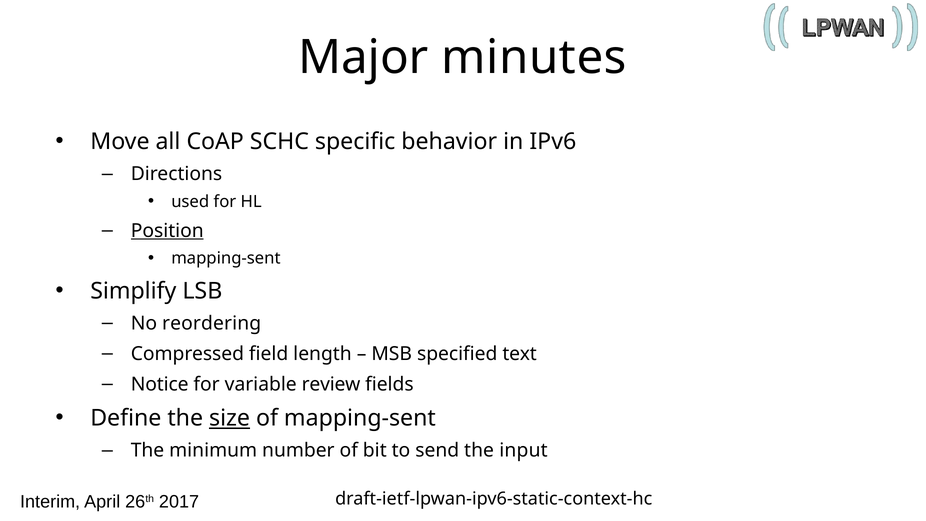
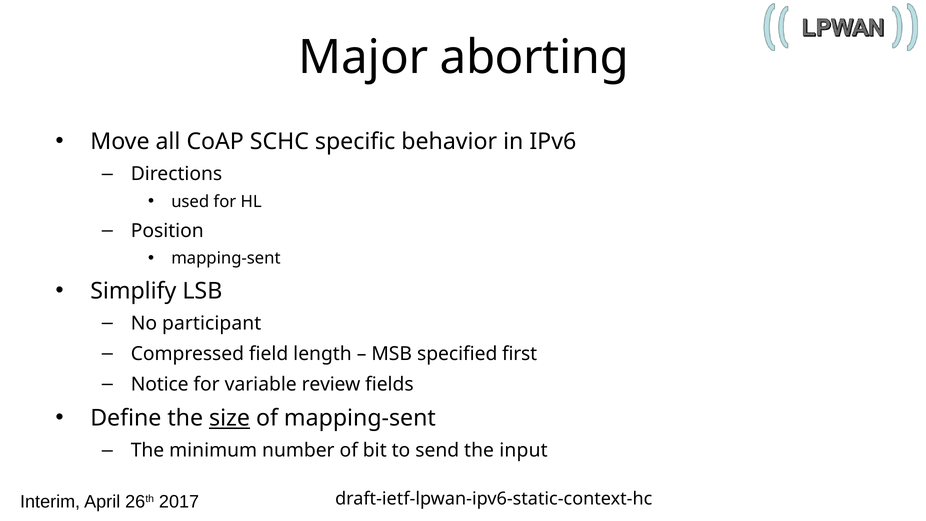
minutes: minutes -> aborting (535, 57)
Position underline: present -> none (167, 231)
reordering: reordering -> participant (212, 323)
text: text -> first (520, 354)
